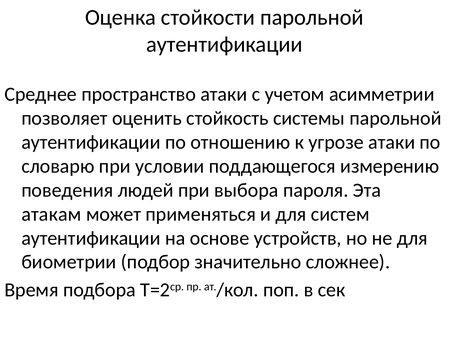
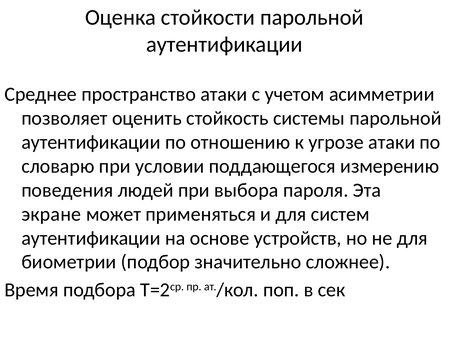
атакам: атакам -> экране (51, 214)
